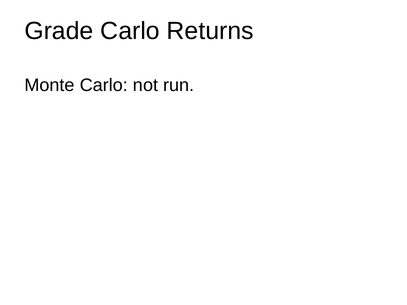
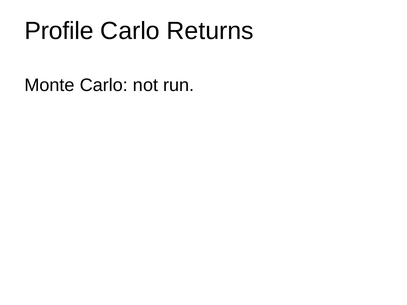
Grade: Grade -> Profile (59, 31)
